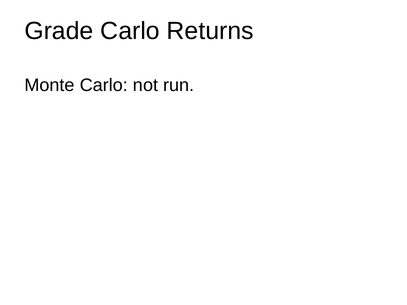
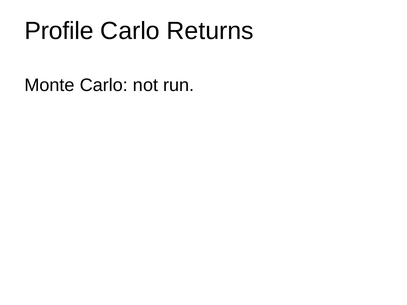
Grade: Grade -> Profile (59, 31)
